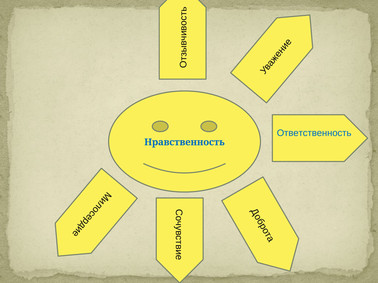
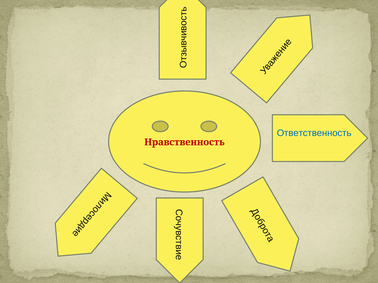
Нравственность colour: blue -> red (184, 142)
